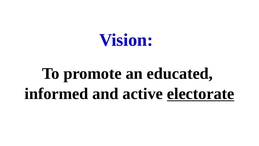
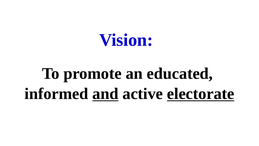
and underline: none -> present (105, 94)
